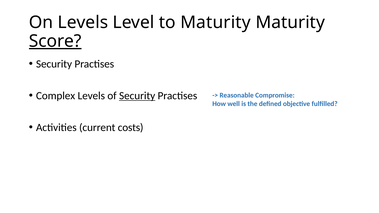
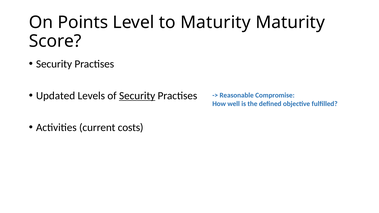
On Levels: Levels -> Points (83, 22)
Score underline: present -> none (55, 41)
Complex: Complex -> Updated (56, 96)
